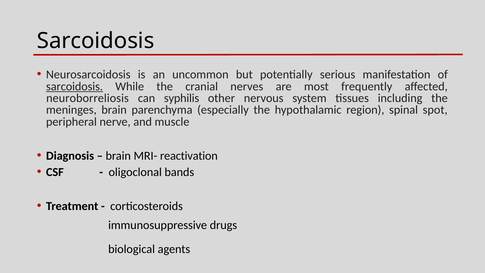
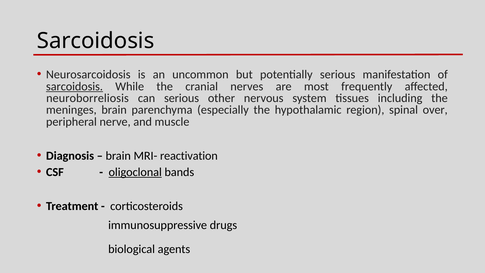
can syphilis: syphilis -> serious (182, 98)
spot: spot -> over (435, 110)
oligoclonal underline: none -> present (135, 172)
